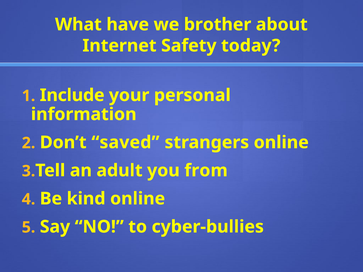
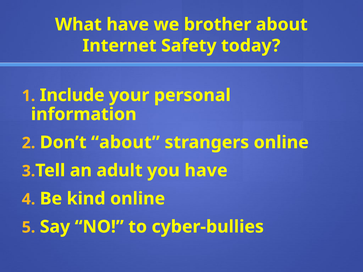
Don’t saved: saved -> about (125, 143)
you from: from -> have (206, 171)
